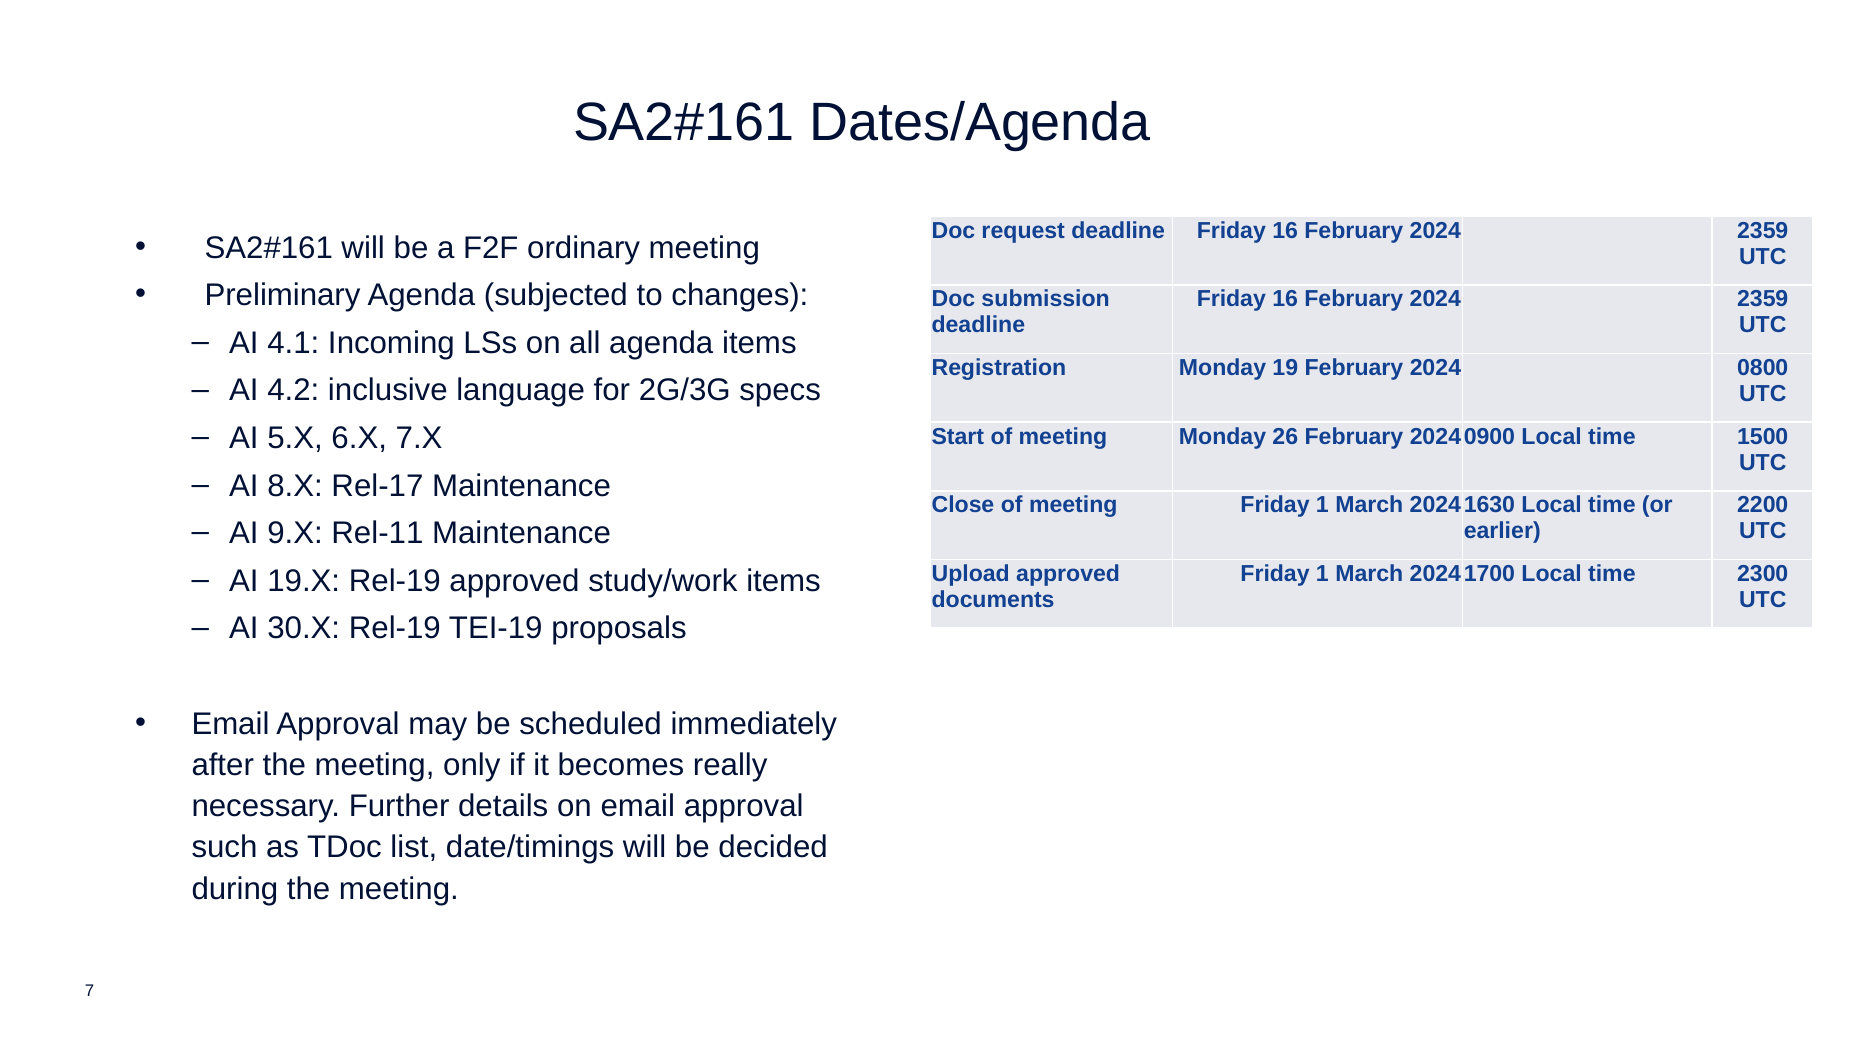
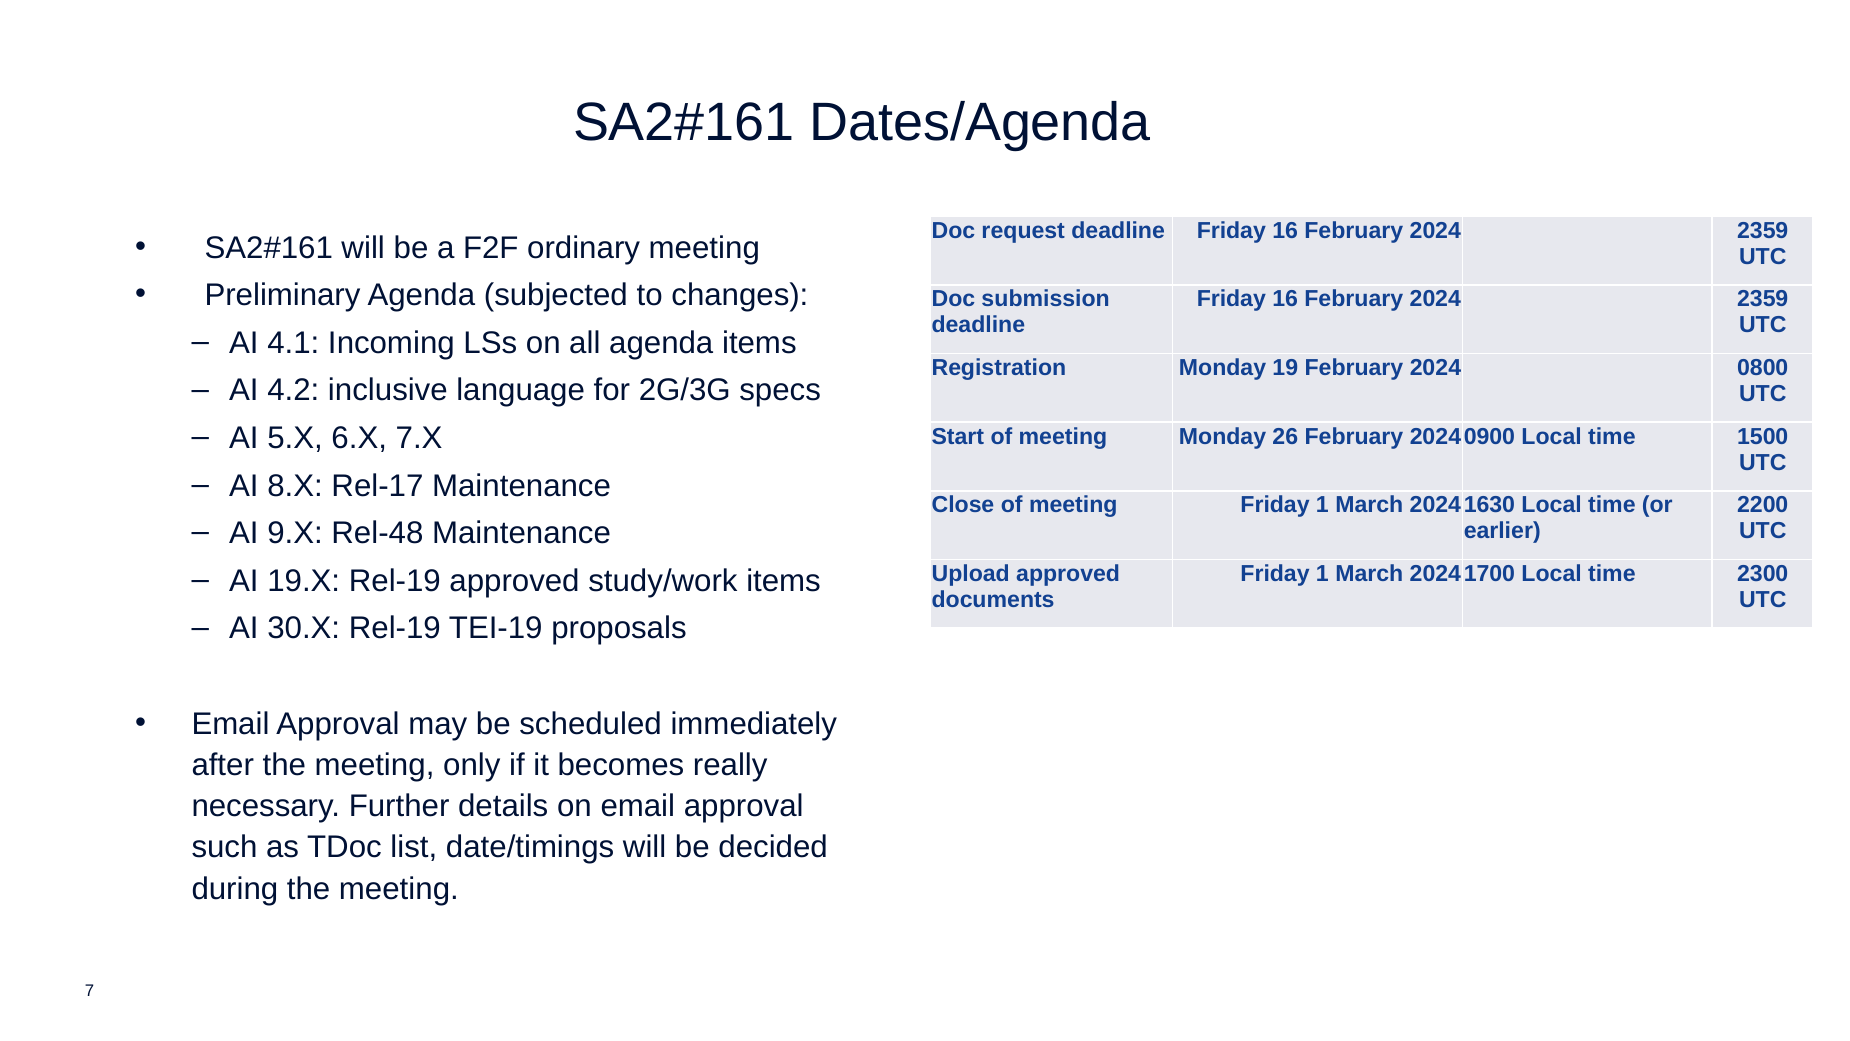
Rel-11: Rel-11 -> Rel-48 (377, 533)
